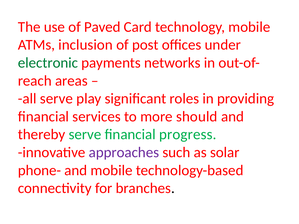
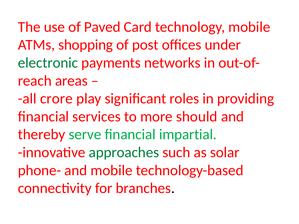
inclusion: inclusion -> shopping (86, 45)
all serve: serve -> crore (56, 99)
progress: progress -> impartial (188, 135)
approaches colour: purple -> green (124, 153)
